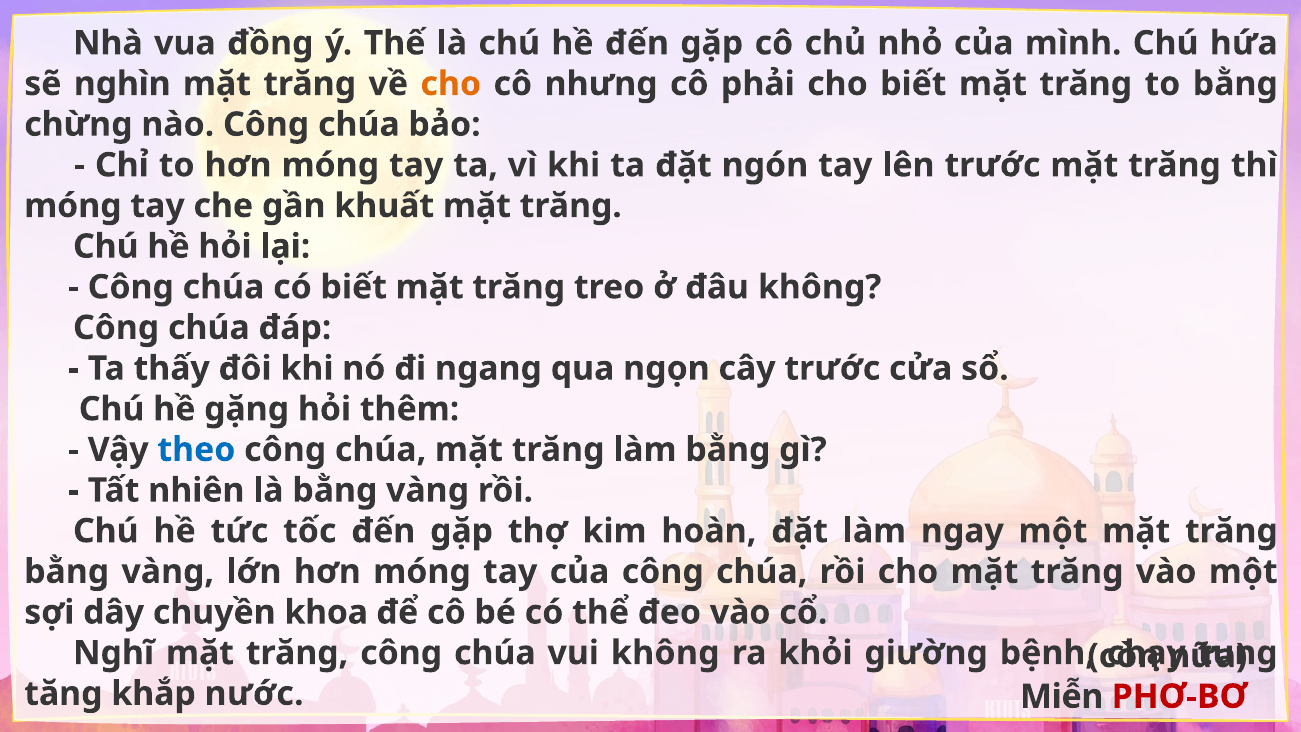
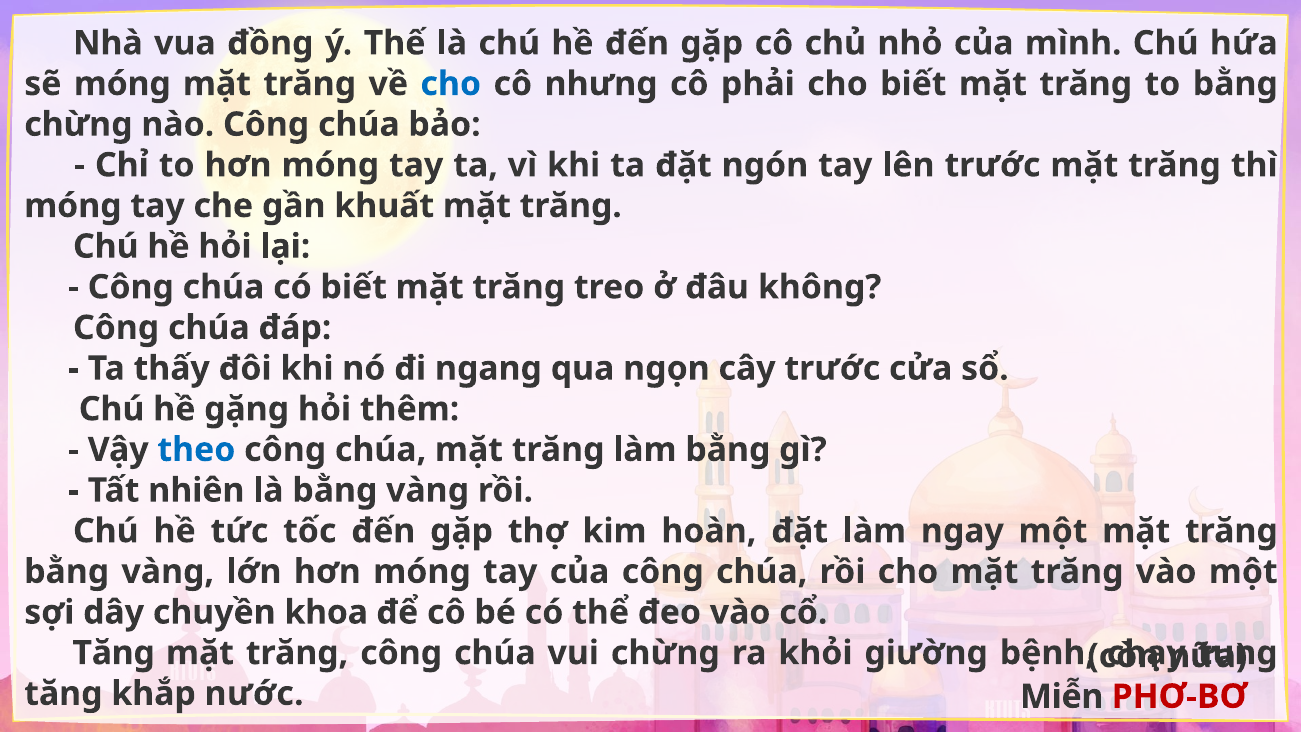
sẽ nghìn: nghìn -> móng (122, 84)
cho colour: orange -> blue (451, 84)
Nghĩ: Nghĩ -> Tăng (114, 653)
vui không: không -> chừng (665, 653)
